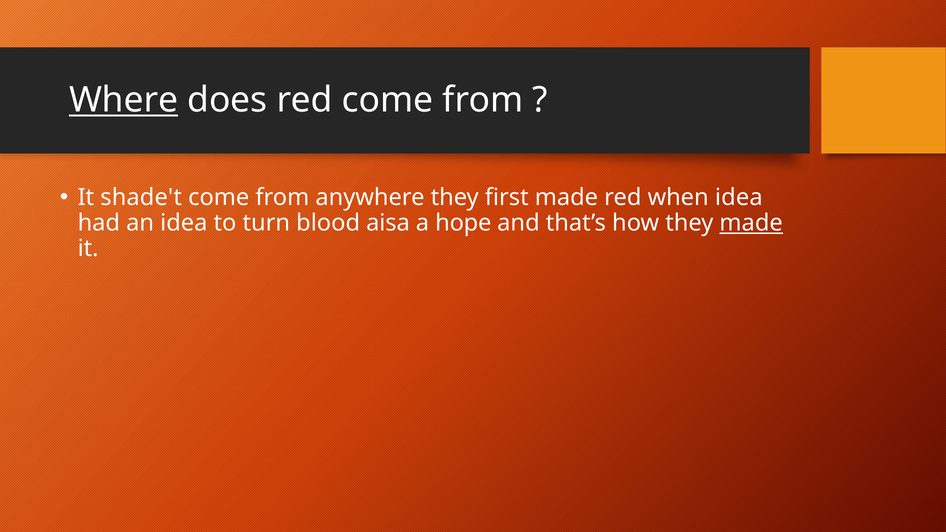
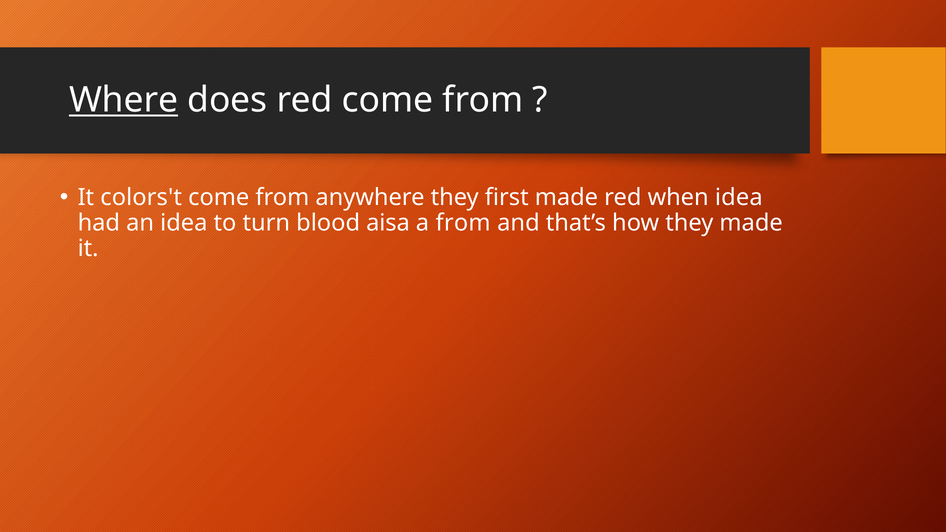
shade't: shade't -> colors't (141, 197)
a hope: hope -> from (463, 223)
made underline: present -> none (751, 223)
